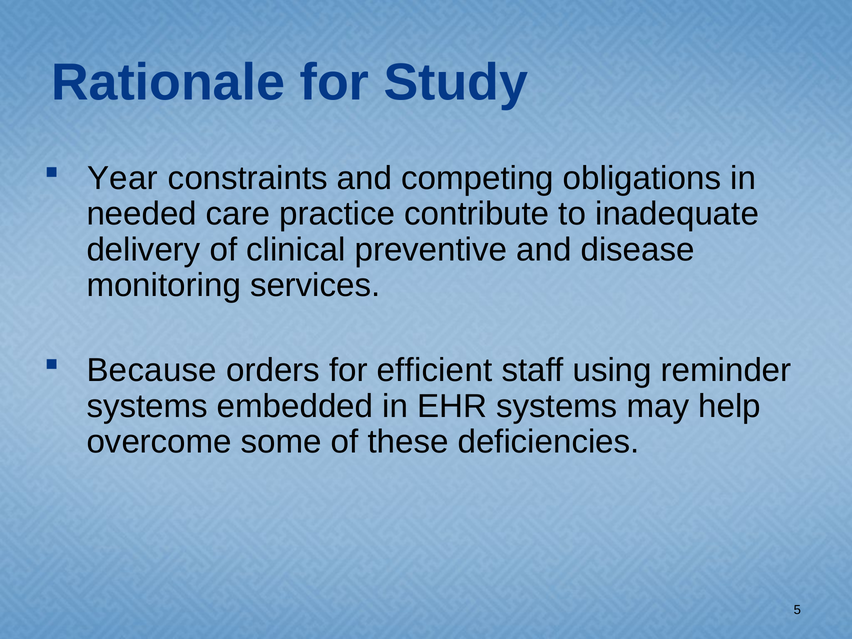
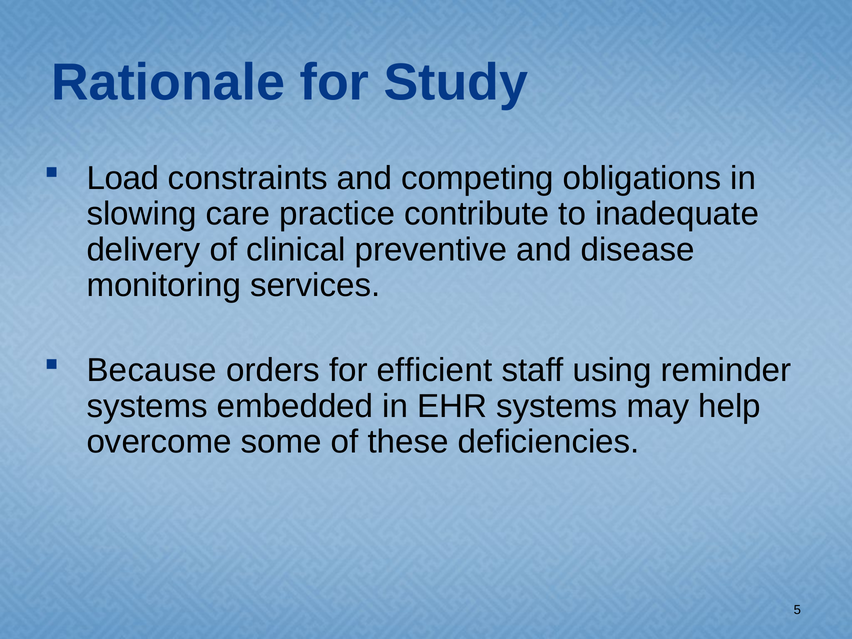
Year: Year -> Load (123, 178)
needed: needed -> slowing (142, 214)
